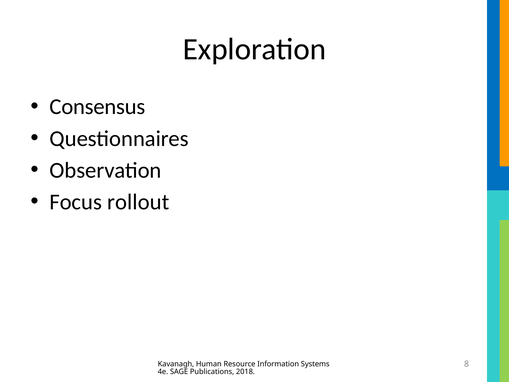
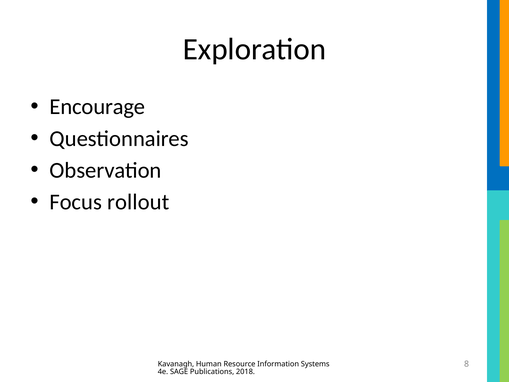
Consensus: Consensus -> Encourage (97, 107)
